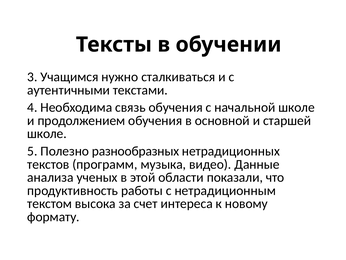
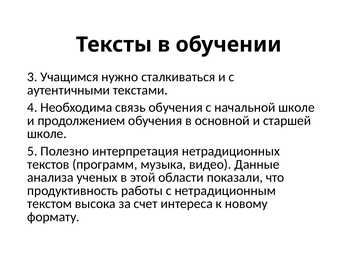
разнообразных: разнообразных -> интерпретация (135, 151)
